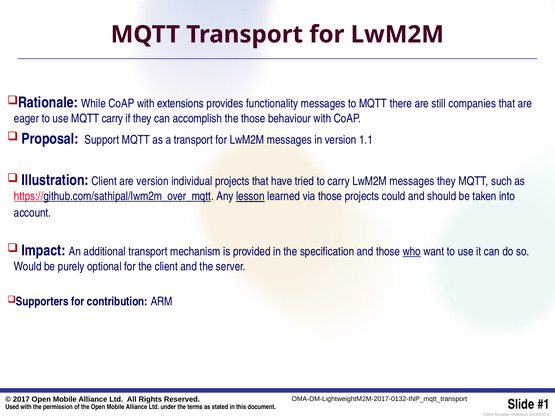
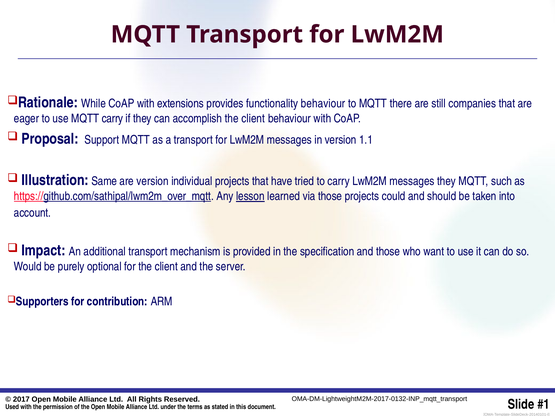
functionality messages: messages -> behaviour (323, 104)
accomplish the those: those -> client (253, 119)
Illustration Client: Client -> Same (104, 181)
who underline: present -> none (412, 252)
